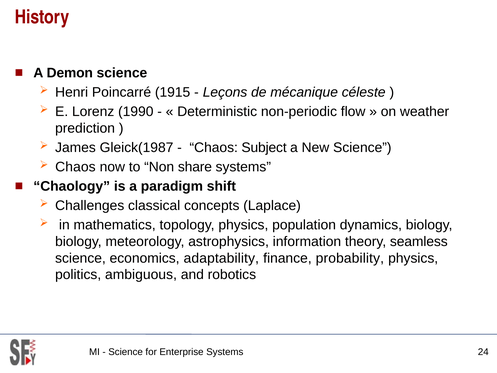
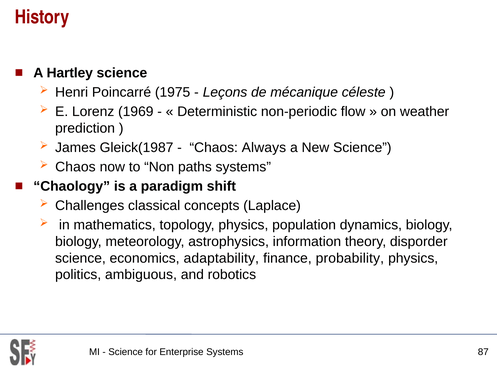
Demon: Demon -> Hartley (70, 73)
1915: 1915 -> 1975 (173, 92)
1990: 1990 -> 1969 (136, 112)
Subject: Subject -> Always (264, 147)
share: share -> paths (195, 167)
seamless: seamless -> disporder (419, 241)
24: 24 -> 87 (483, 352)
